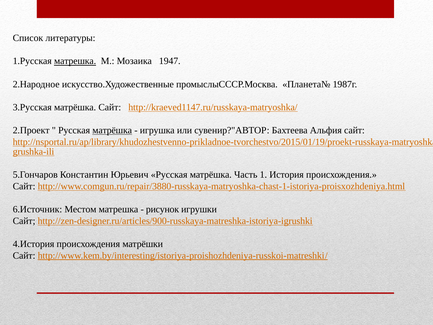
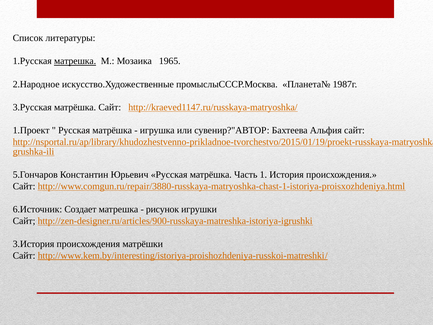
1947: 1947 -> 1965 (170, 61)
2.Проект: 2.Проект -> 1.Проект (31, 130)
матрёшка underline: present -> none (112, 130)
Местом: Местом -> Создает (80, 209)
4.История: 4.История -> 3.История (34, 244)
